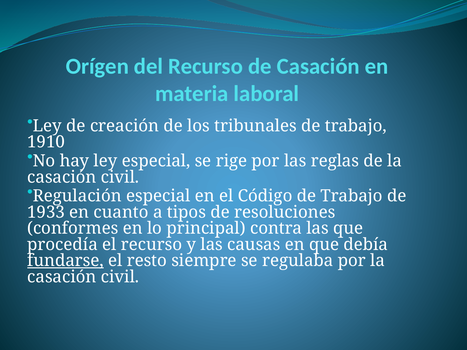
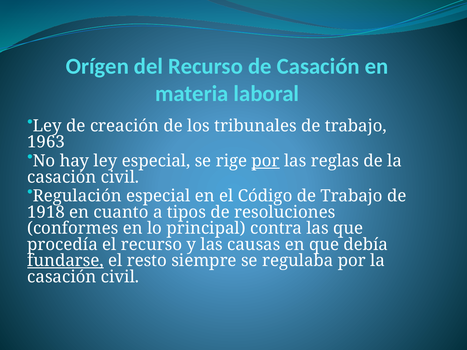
1910: 1910 -> 1963 (46, 142)
por underline: none -> present (266, 161)
1933: 1933 -> 1918 (46, 212)
